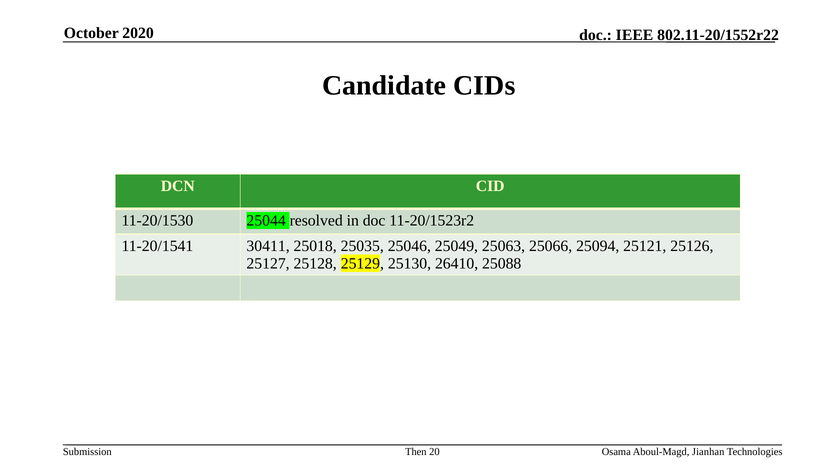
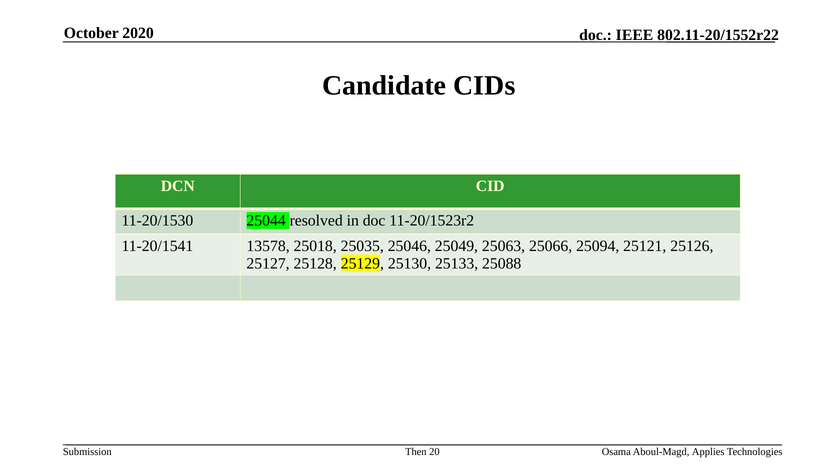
30411: 30411 -> 13578 (268, 246)
26410: 26410 -> 25133 (457, 264)
Jianhan: Jianhan -> Applies (708, 452)
